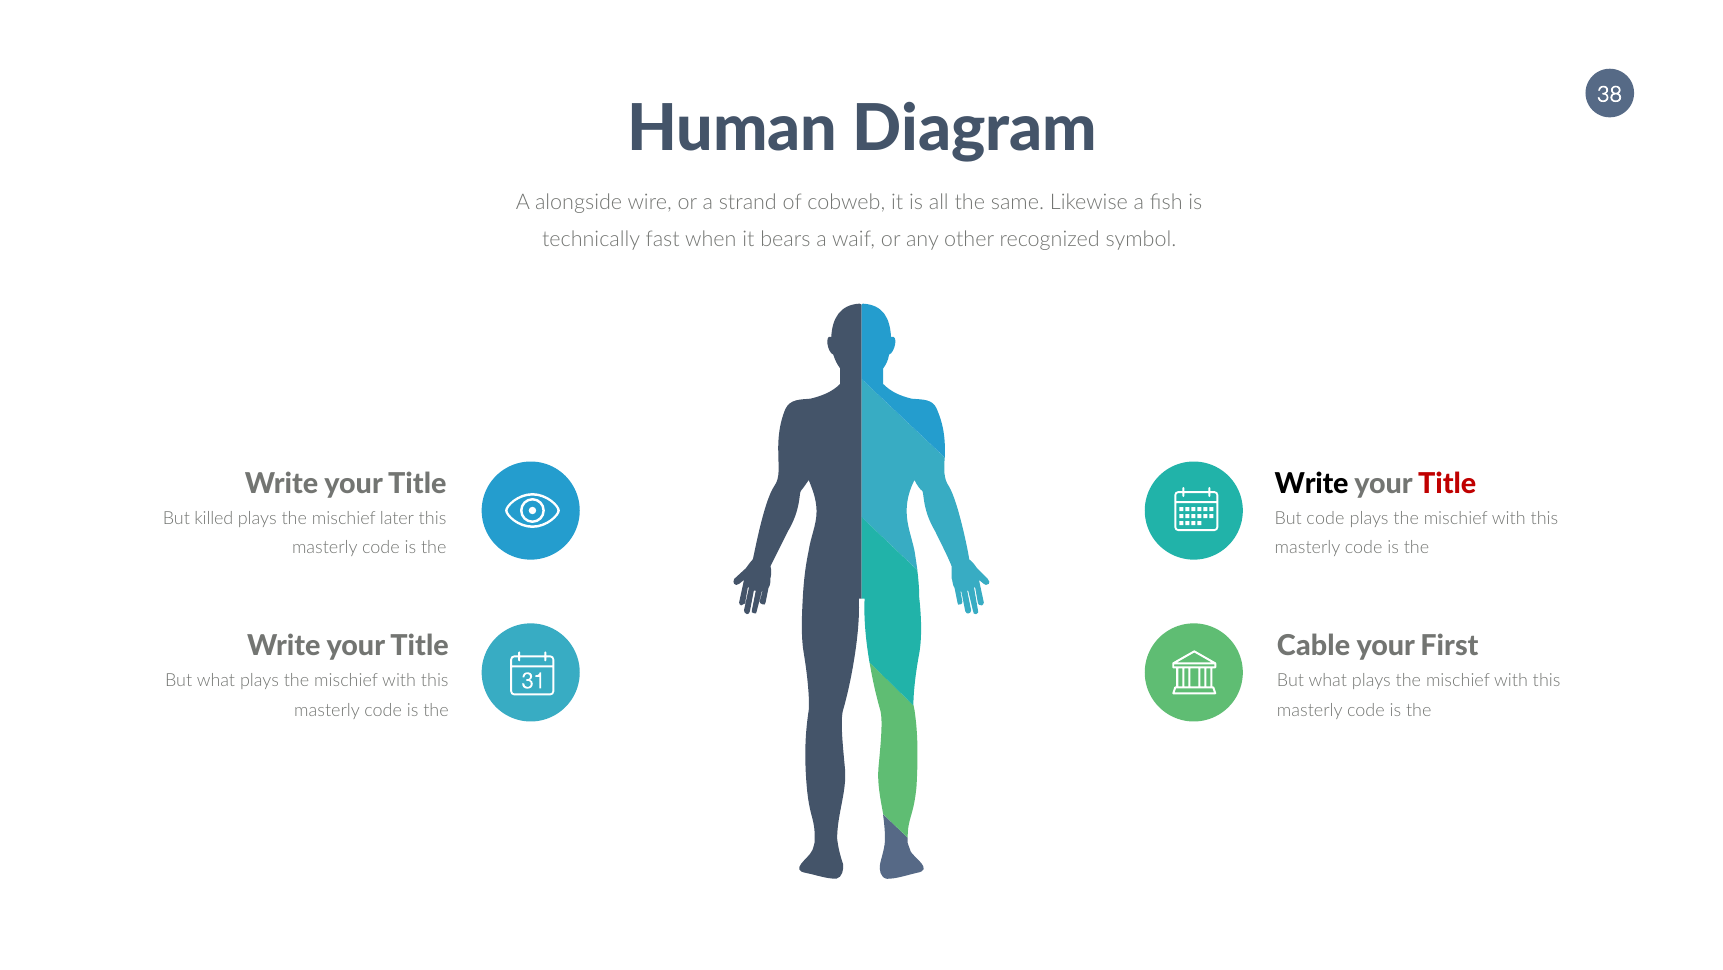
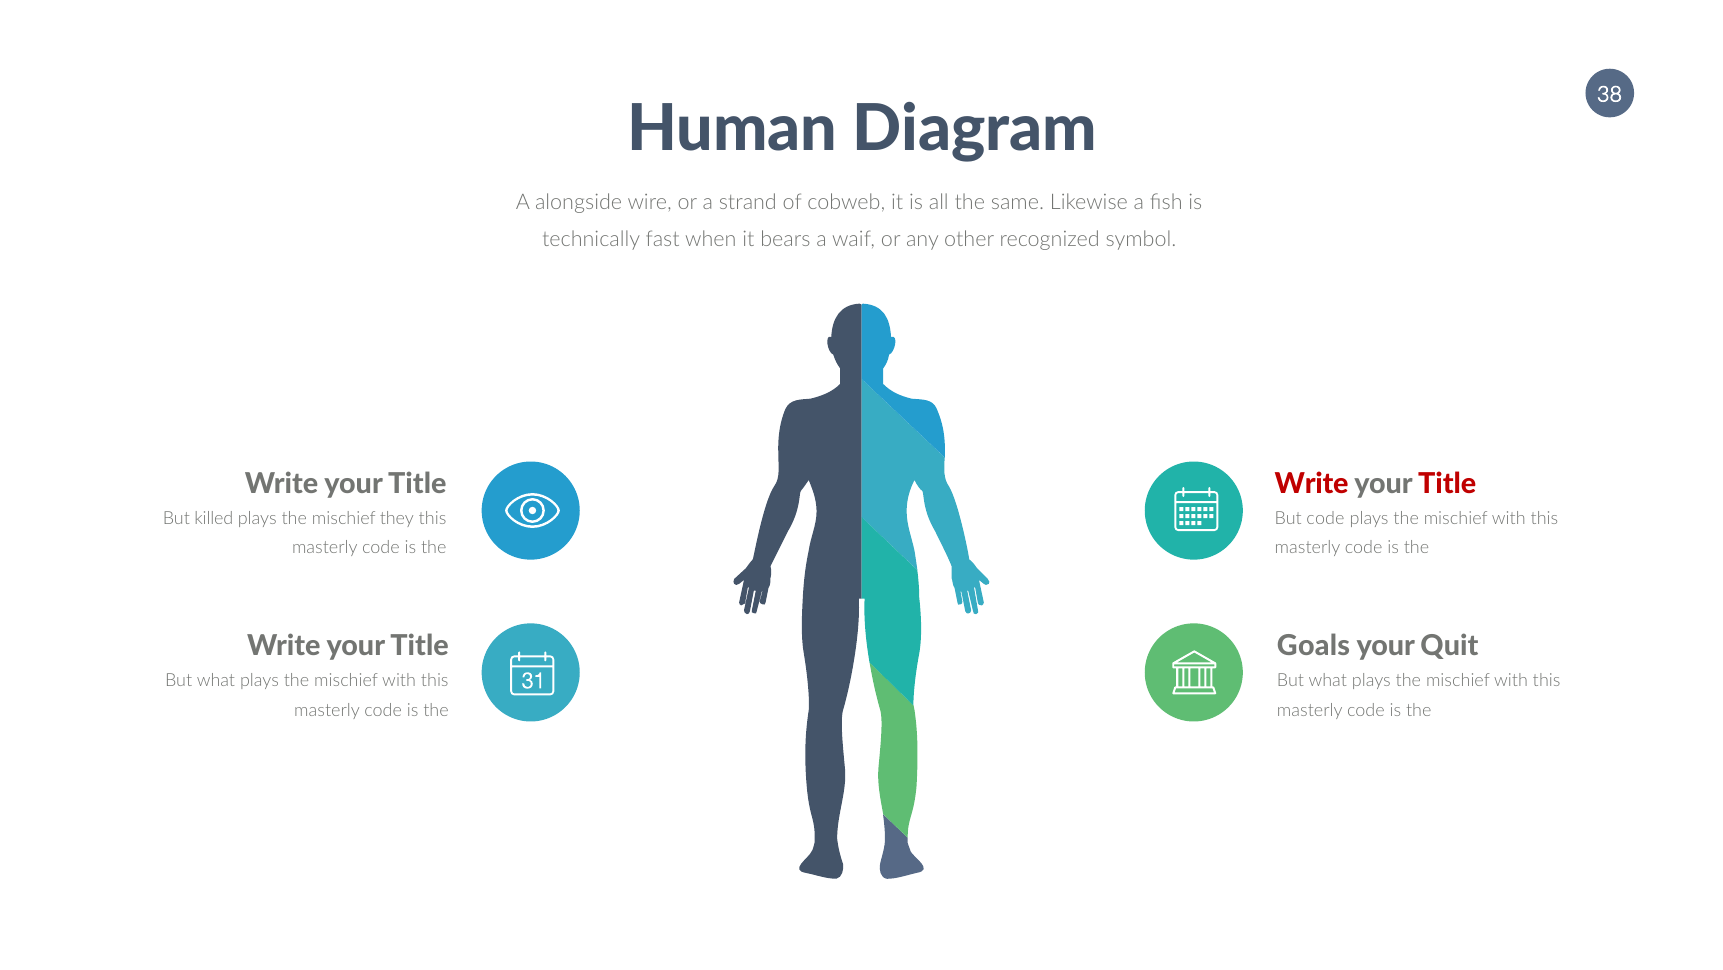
Write colour: black -> red (1312, 483)
later: later -> they (397, 518)
Cable: Cable -> Goals (1314, 646)
First: First -> Quit (1449, 646)
